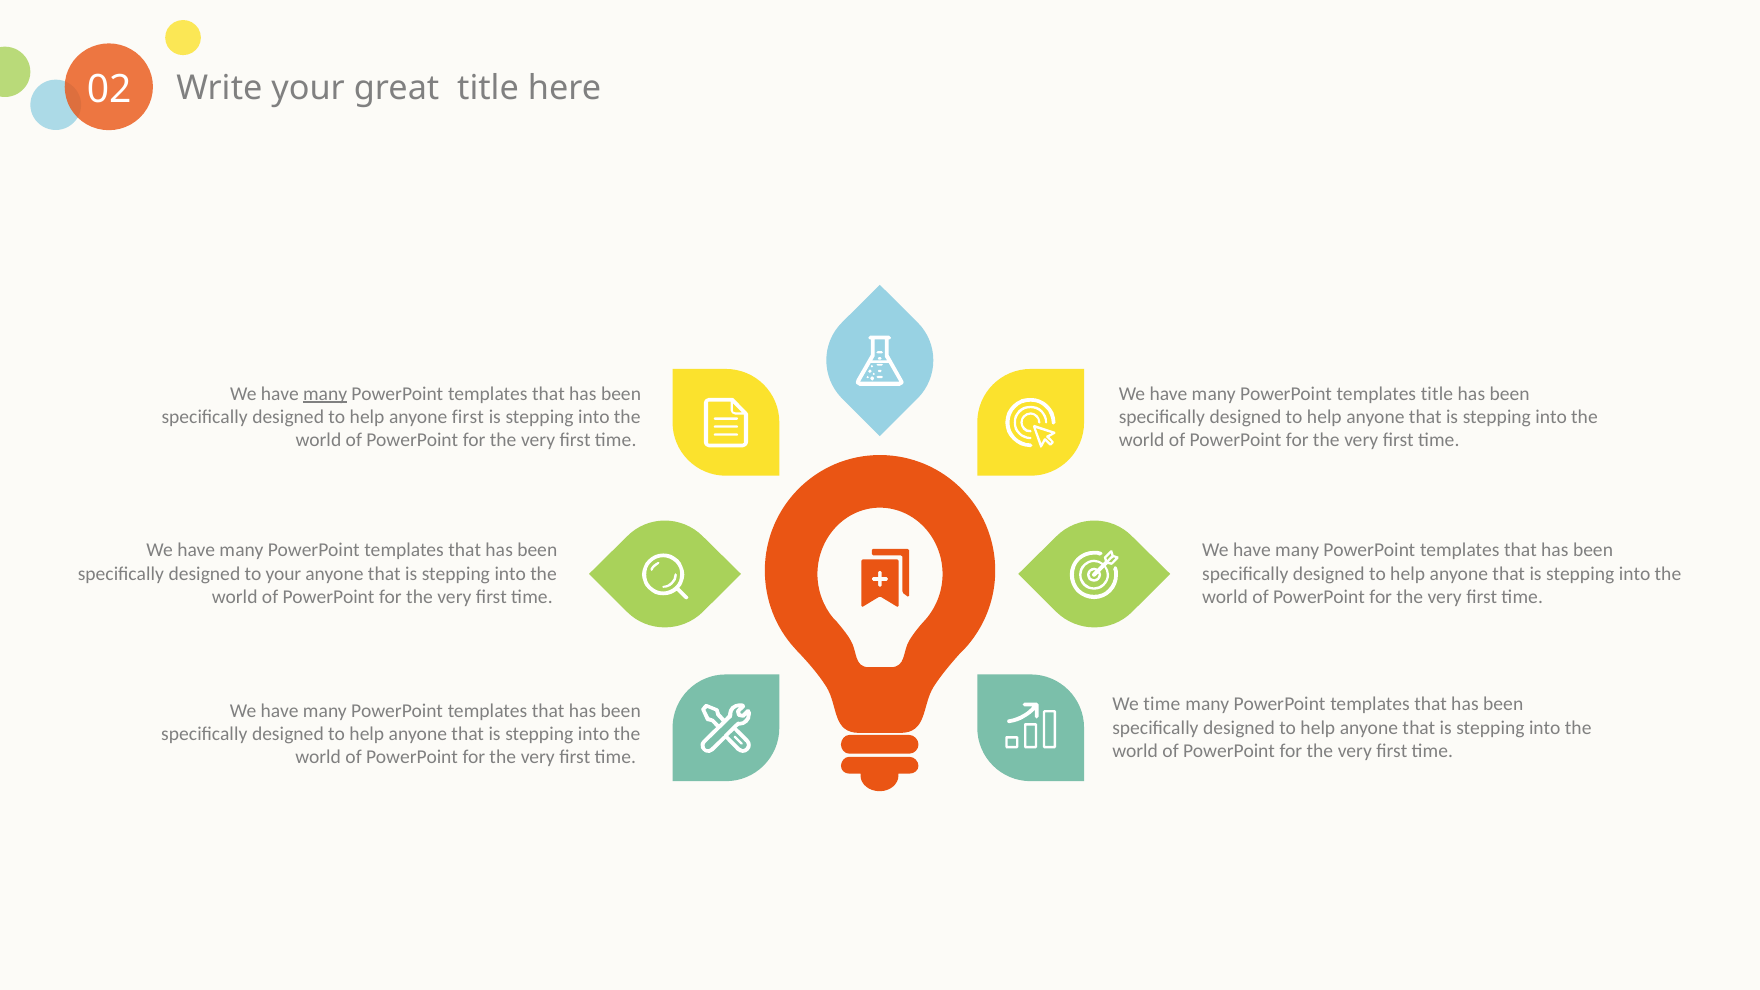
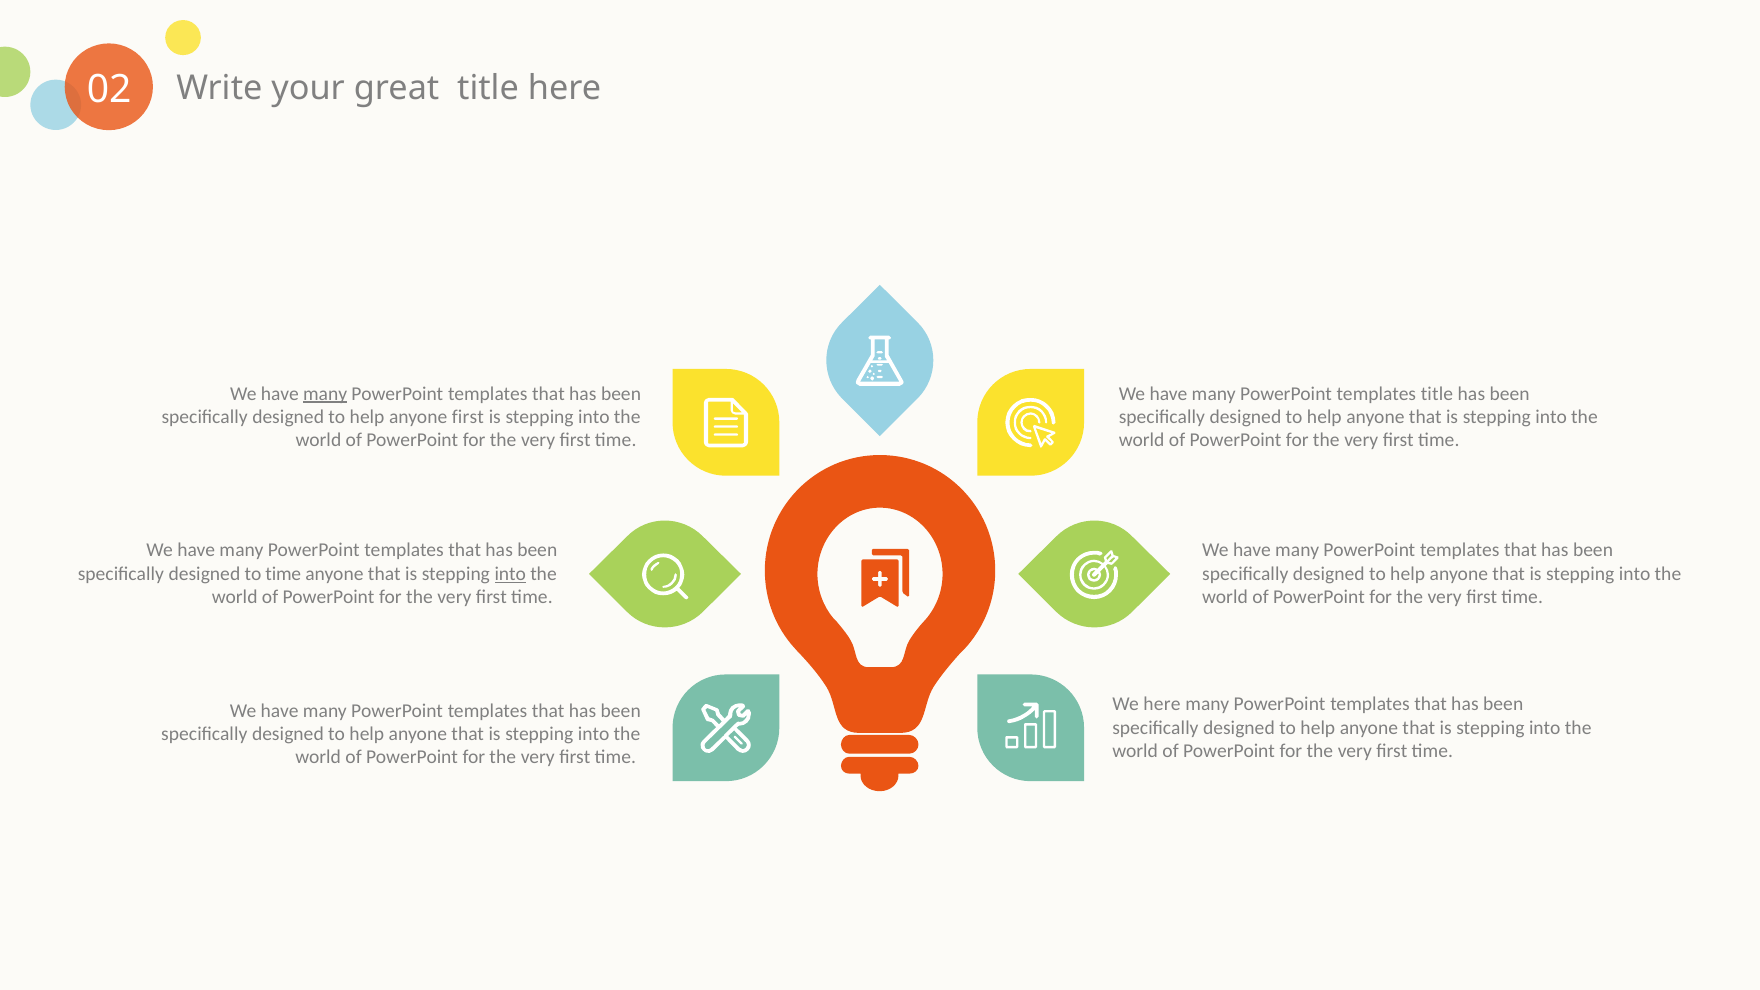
to your: your -> time (283, 574)
into underline: none -> present (510, 574)
We time: time -> here (1162, 704)
